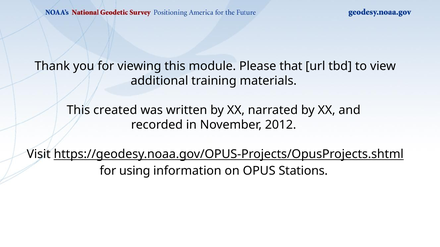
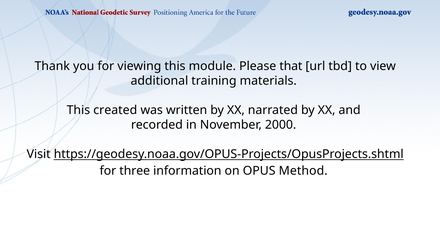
2012: 2012 -> 2000 (281, 125)
using: using -> three (135, 171)
Stations: Stations -> Method (303, 171)
